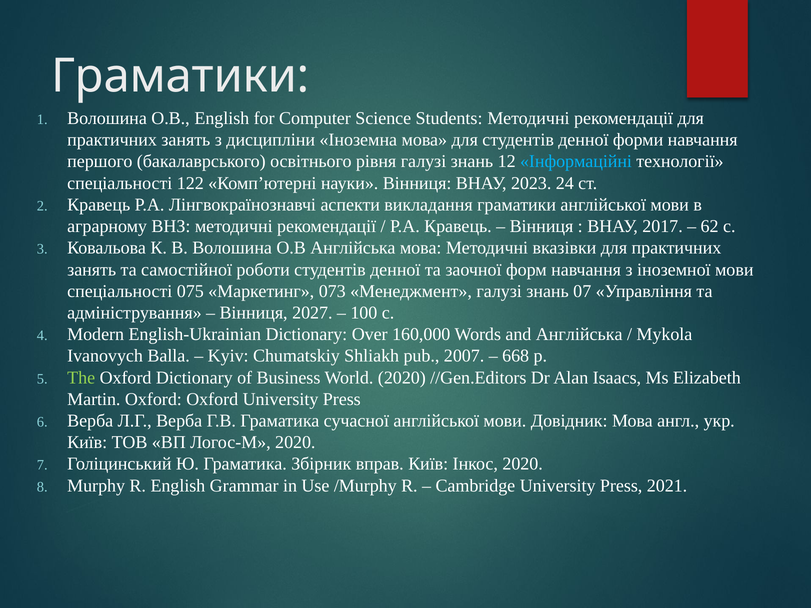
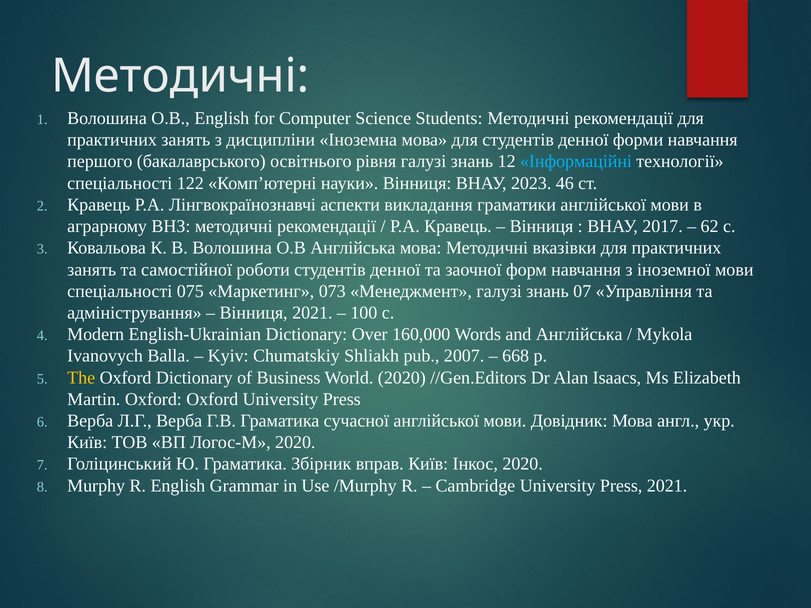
Граматики: Граматики -> Методичні (180, 76)
24: 24 -> 46 (565, 183)
Вінниця 2027: 2027 -> 2021 (312, 313)
The colour: light green -> yellow (81, 378)
